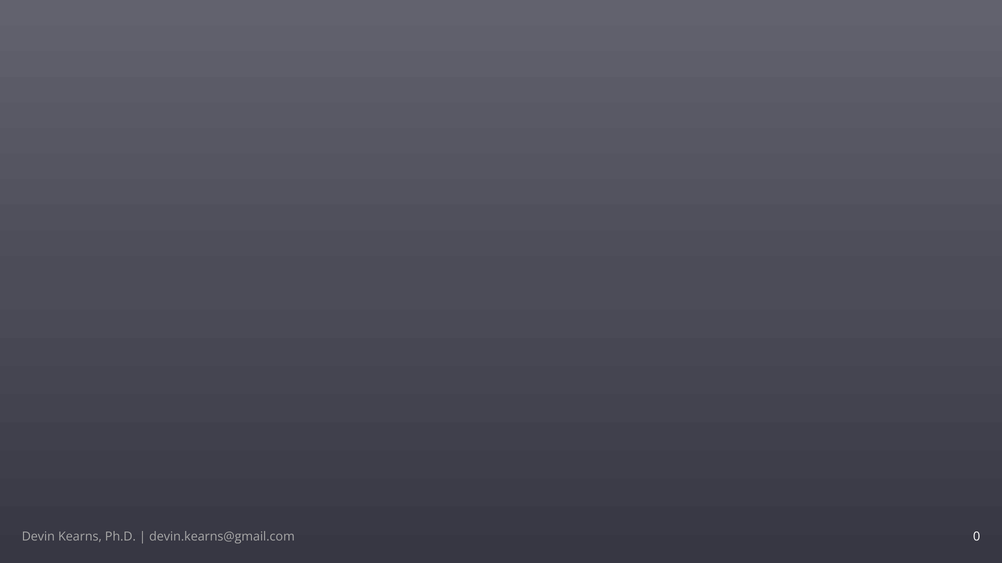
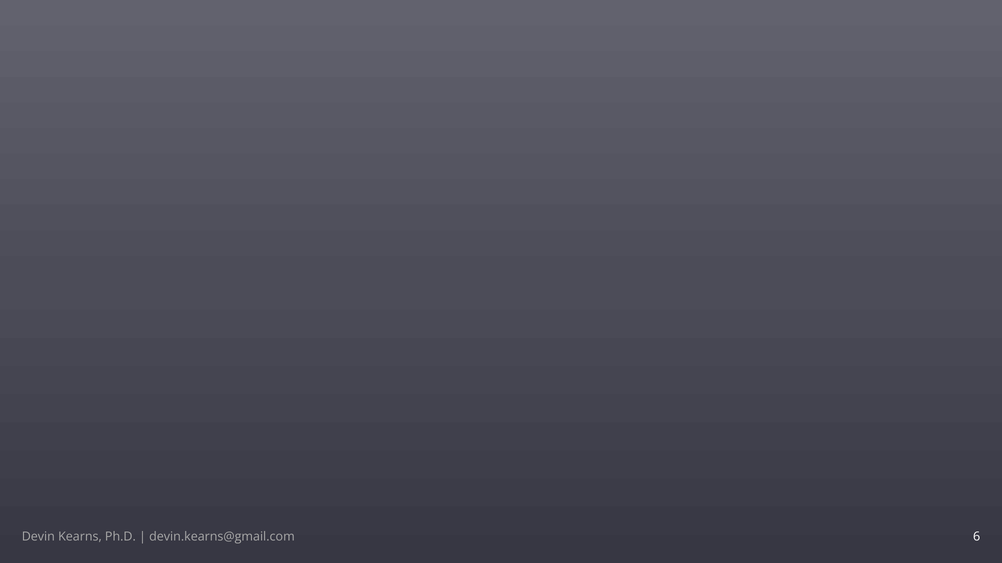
0: 0 -> 6 (977, 537)
